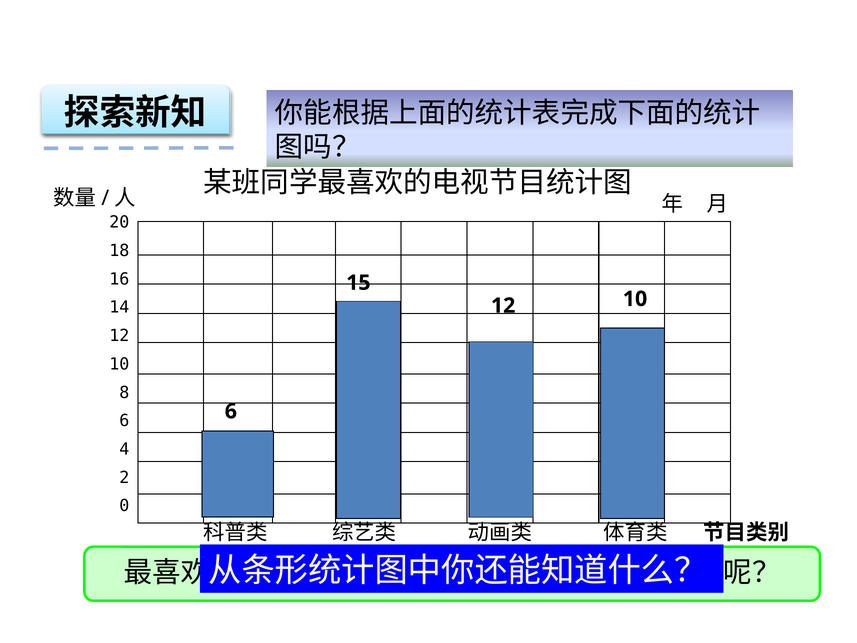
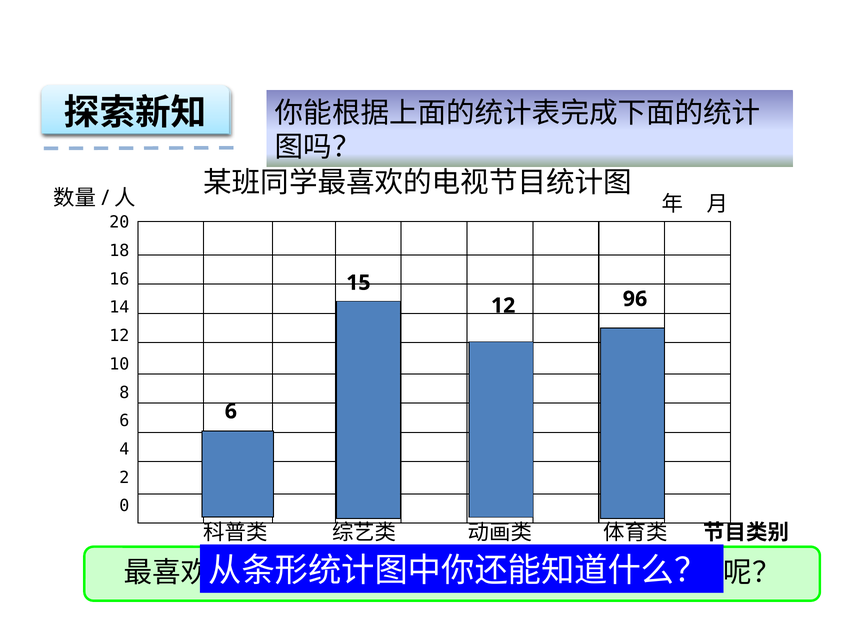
10: 10 -> 96 (635, 299)
